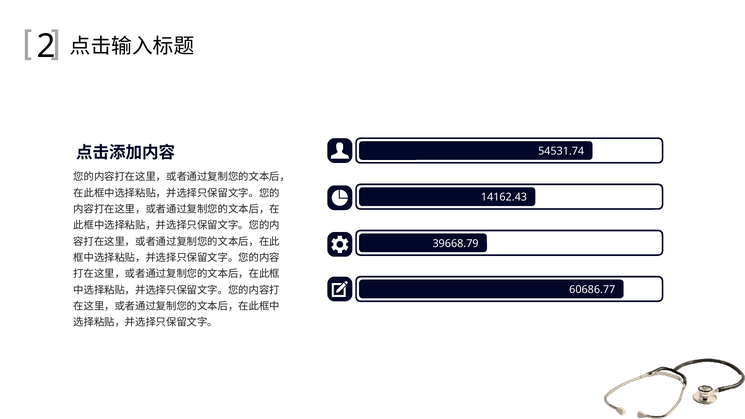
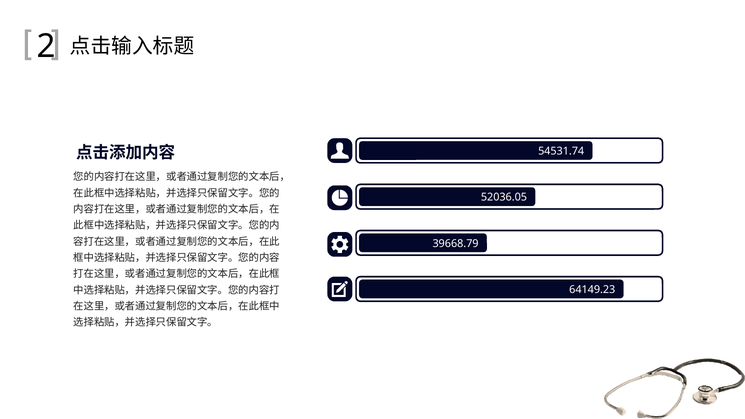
14162.43: 14162.43 -> 52036.05 (504, 197)
60686.77: 60686.77 -> 64149.23 (592, 290)
